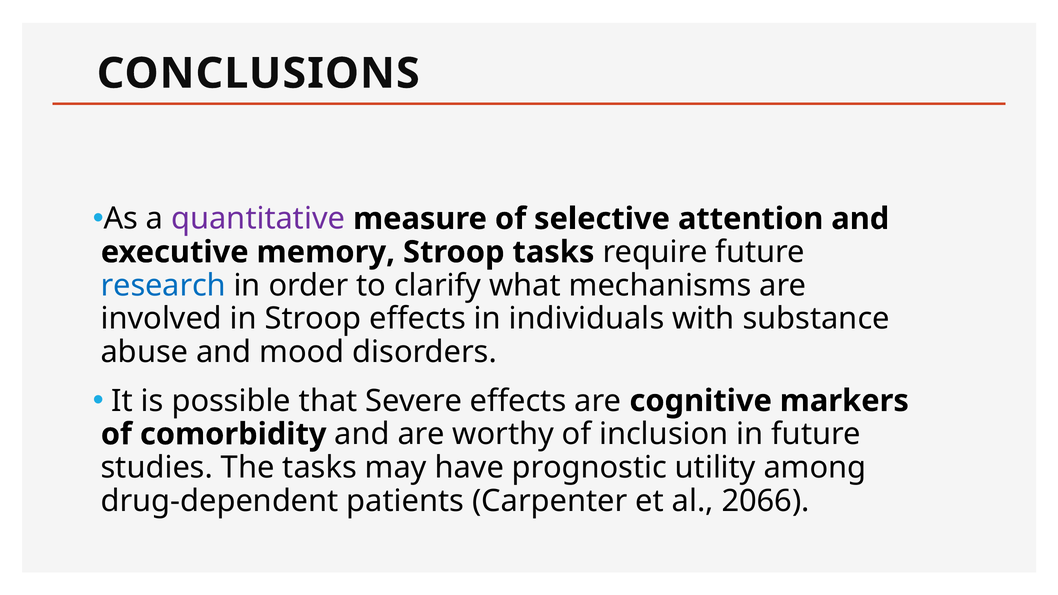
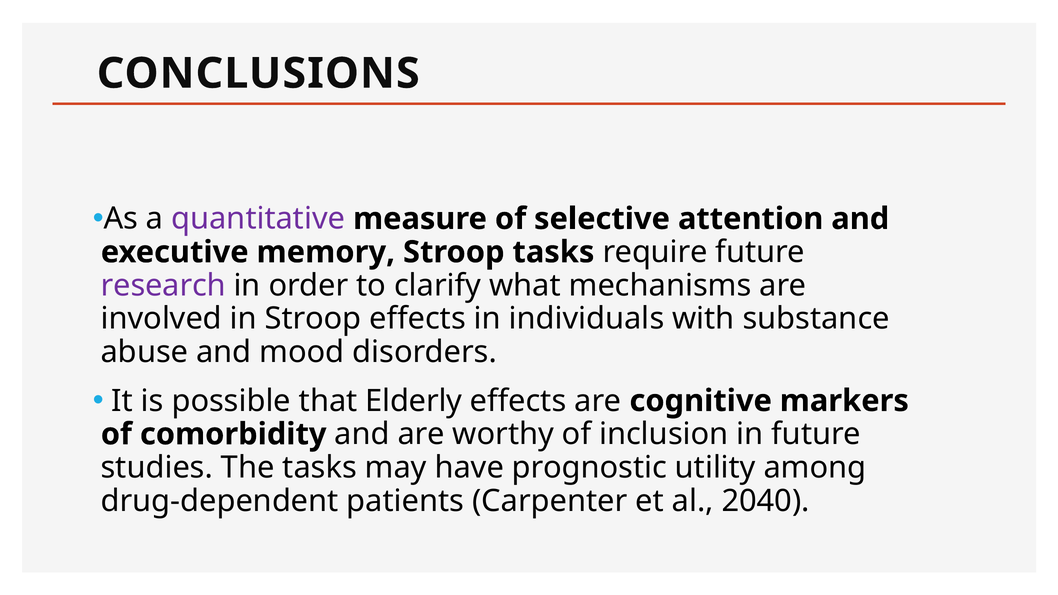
research colour: blue -> purple (163, 285)
Severe: Severe -> Elderly (414, 401)
2066: 2066 -> 2040 (766, 501)
